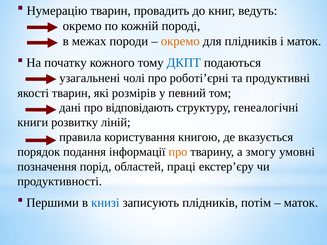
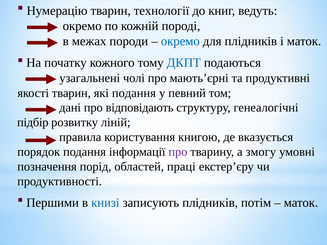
провадить: провадить -> технології (162, 11)
окремо colour: orange -> blue (180, 41)
роботі’єрні: роботі’єрні -> мають’єрні (199, 78)
які розмірів: розмірів -> подання (134, 93)
книги: книги -> підбір (33, 123)
про colour: orange -> purple (178, 152)
